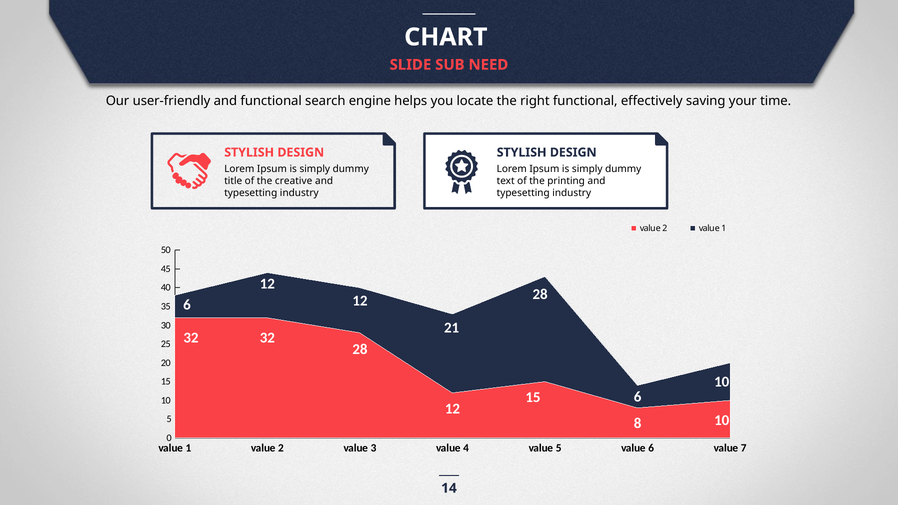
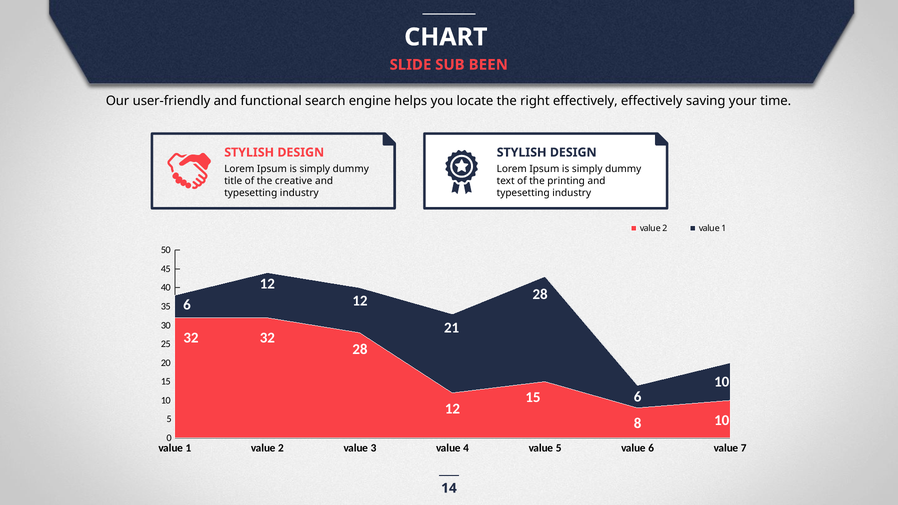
NEED: NEED -> BEEN (488, 65)
right functional: functional -> effectively (585, 101)
